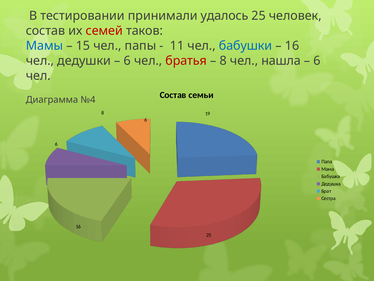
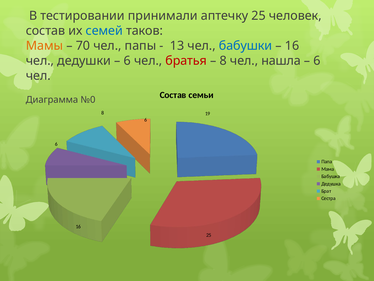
удалось: удалось -> аптечку (225, 16)
семей colour: red -> blue (104, 31)
Мамы colour: blue -> orange (44, 46)
15: 15 -> 70 (83, 46)
11: 11 -> 13 (177, 46)
№4: №4 -> №0 (88, 100)
